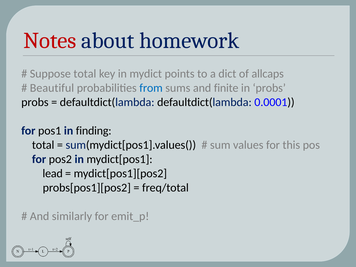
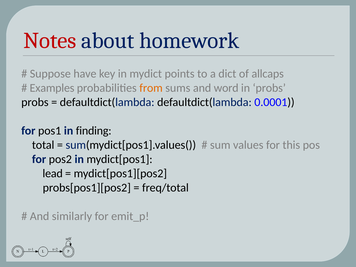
Suppose total: total -> have (85, 74)
Beautiful: Beautiful -> Examples (52, 88)
from colour: blue -> orange (151, 88)
finite: finite -> word (226, 88)
